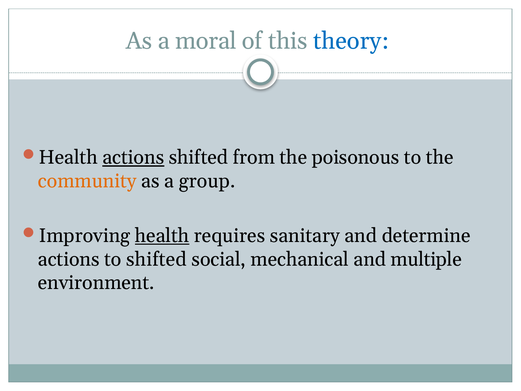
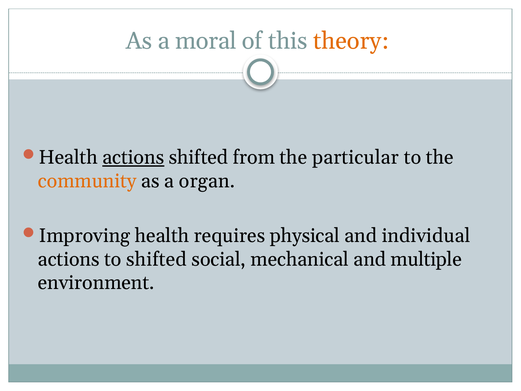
theory colour: blue -> orange (351, 41)
poisonous: poisonous -> particular (355, 157)
group: group -> organ (207, 181)
health underline: present -> none (162, 236)
sanitary: sanitary -> physical (305, 236)
determine: determine -> individual (426, 236)
